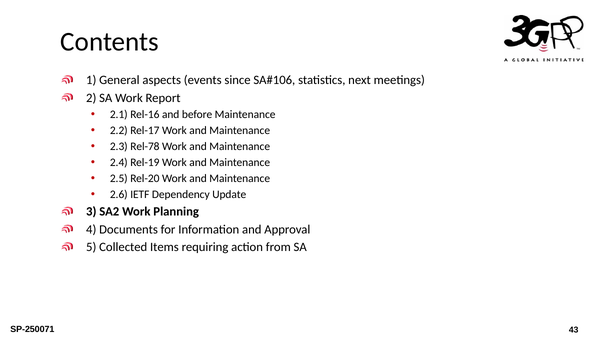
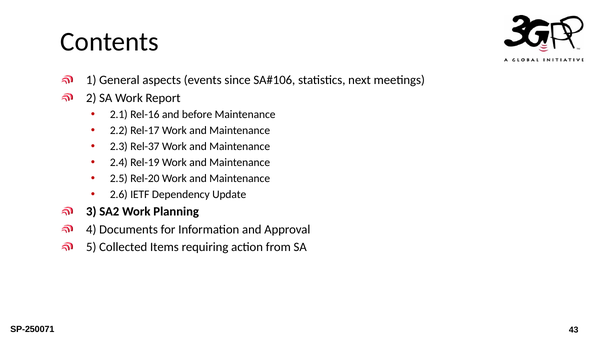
Rel-78: Rel-78 -> Rel-37 (145, 146)
